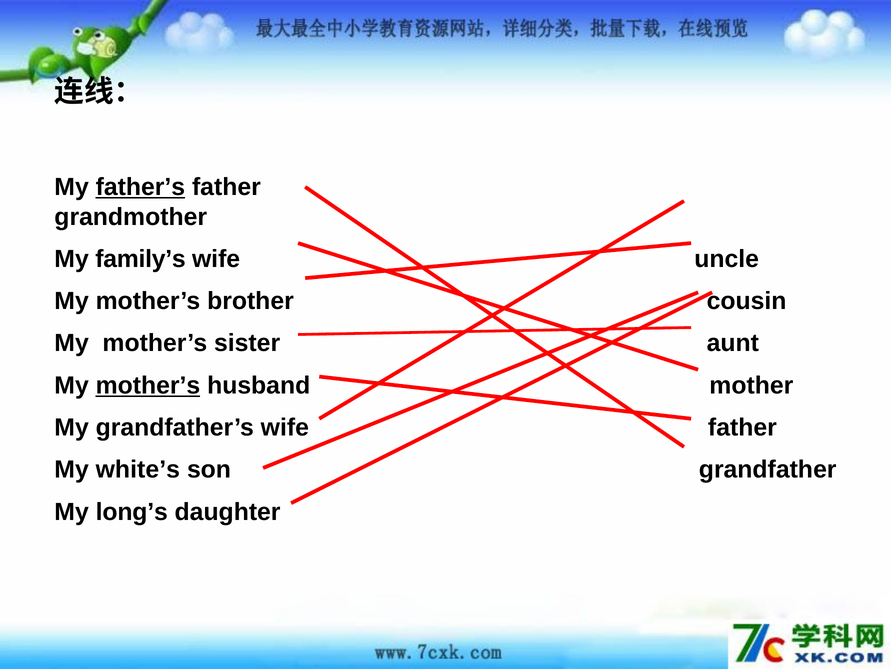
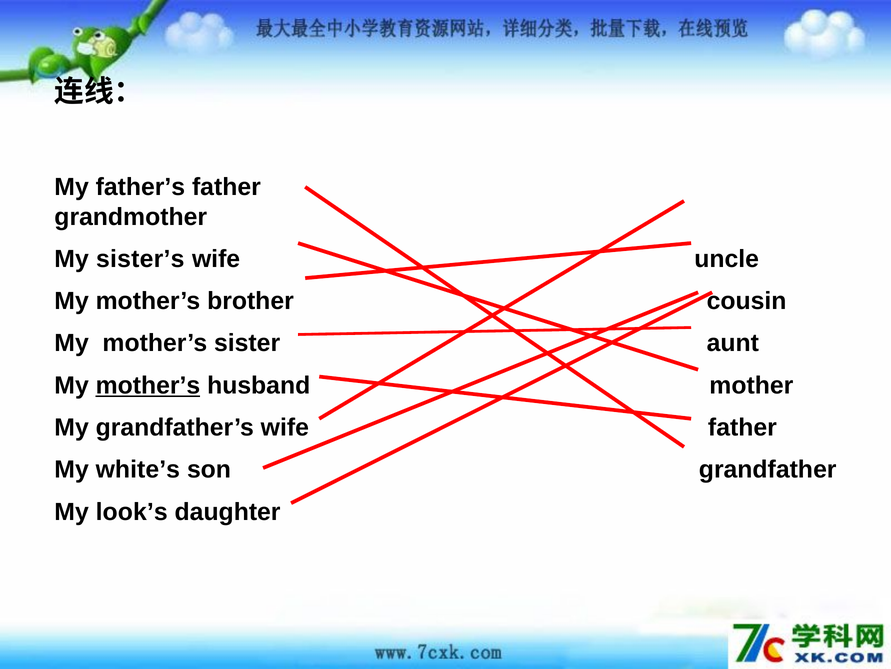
father’s underline: present -> none (140, 187)
family’s: family’s -> sister’s (140, 259)
long’s: long’s -> look’s (132, 511)
